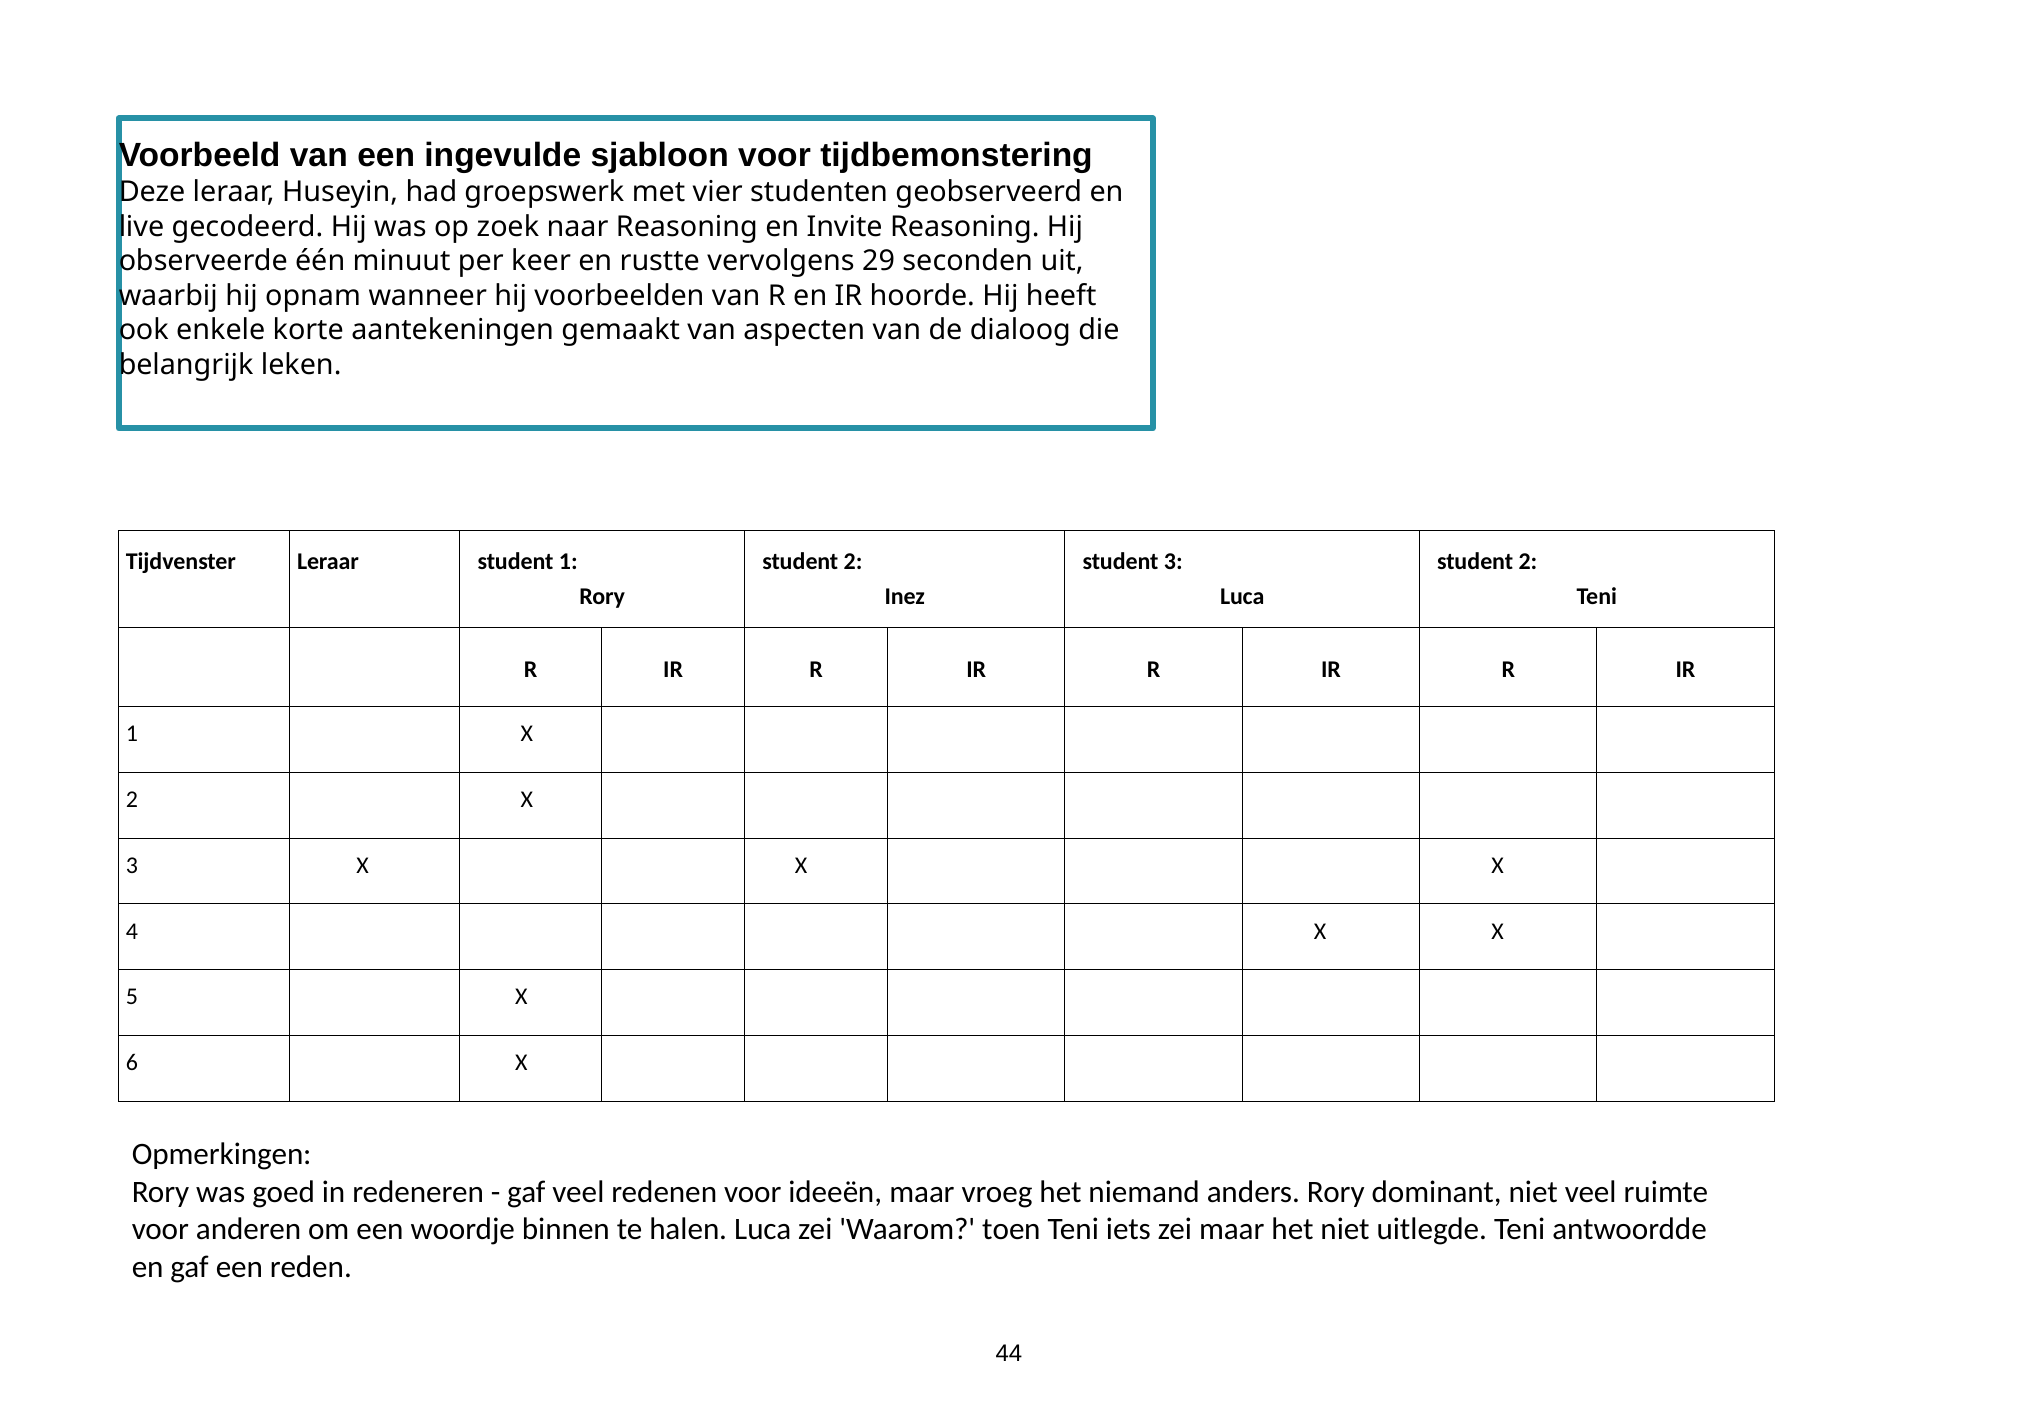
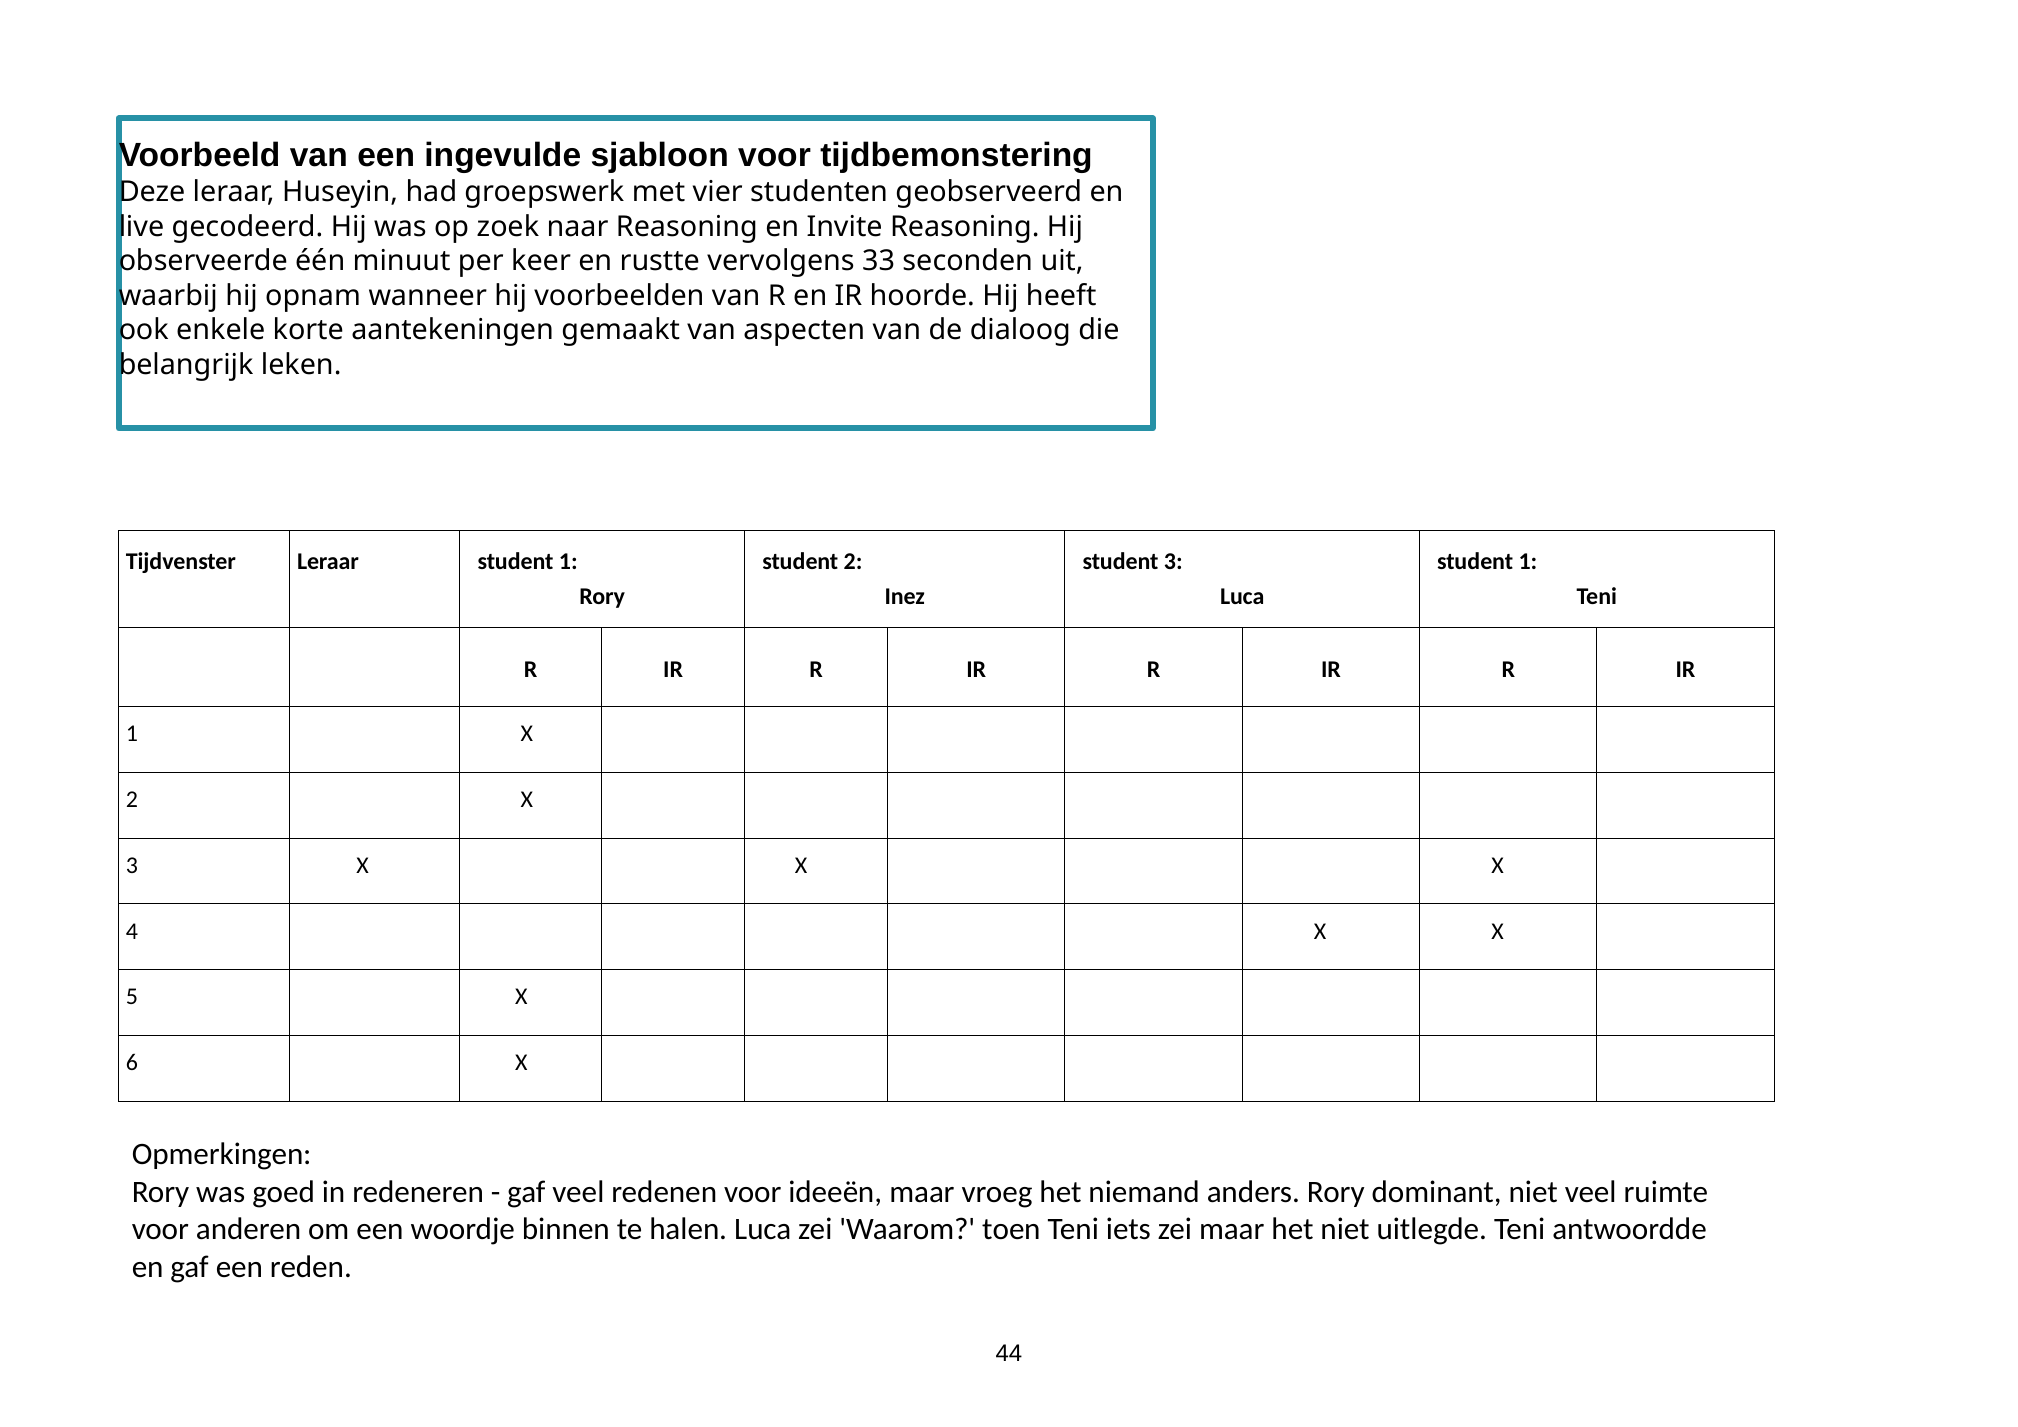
29: 29 -> 33 (879, 261)
2: 2 -> 1 (1528, 562)
